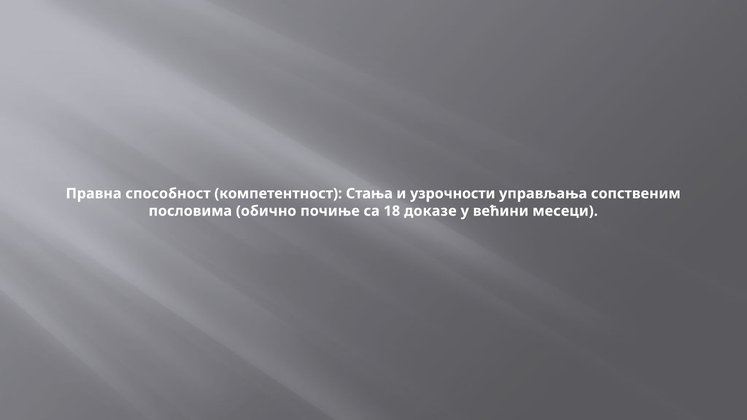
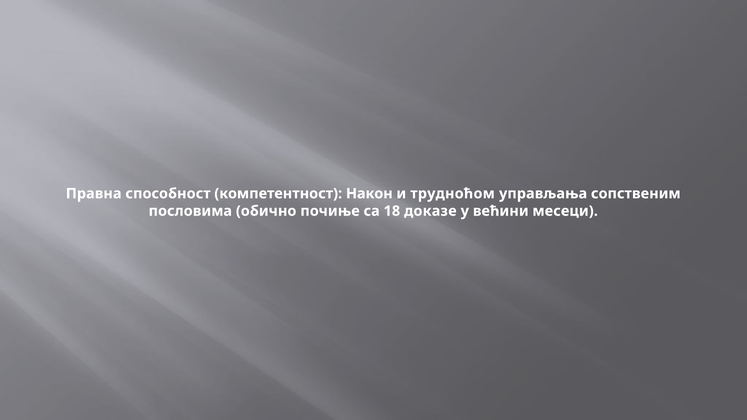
Стања: Стања -> Након (369, 194)
узрочности: узрочности -> трудноћом (453, 194)
